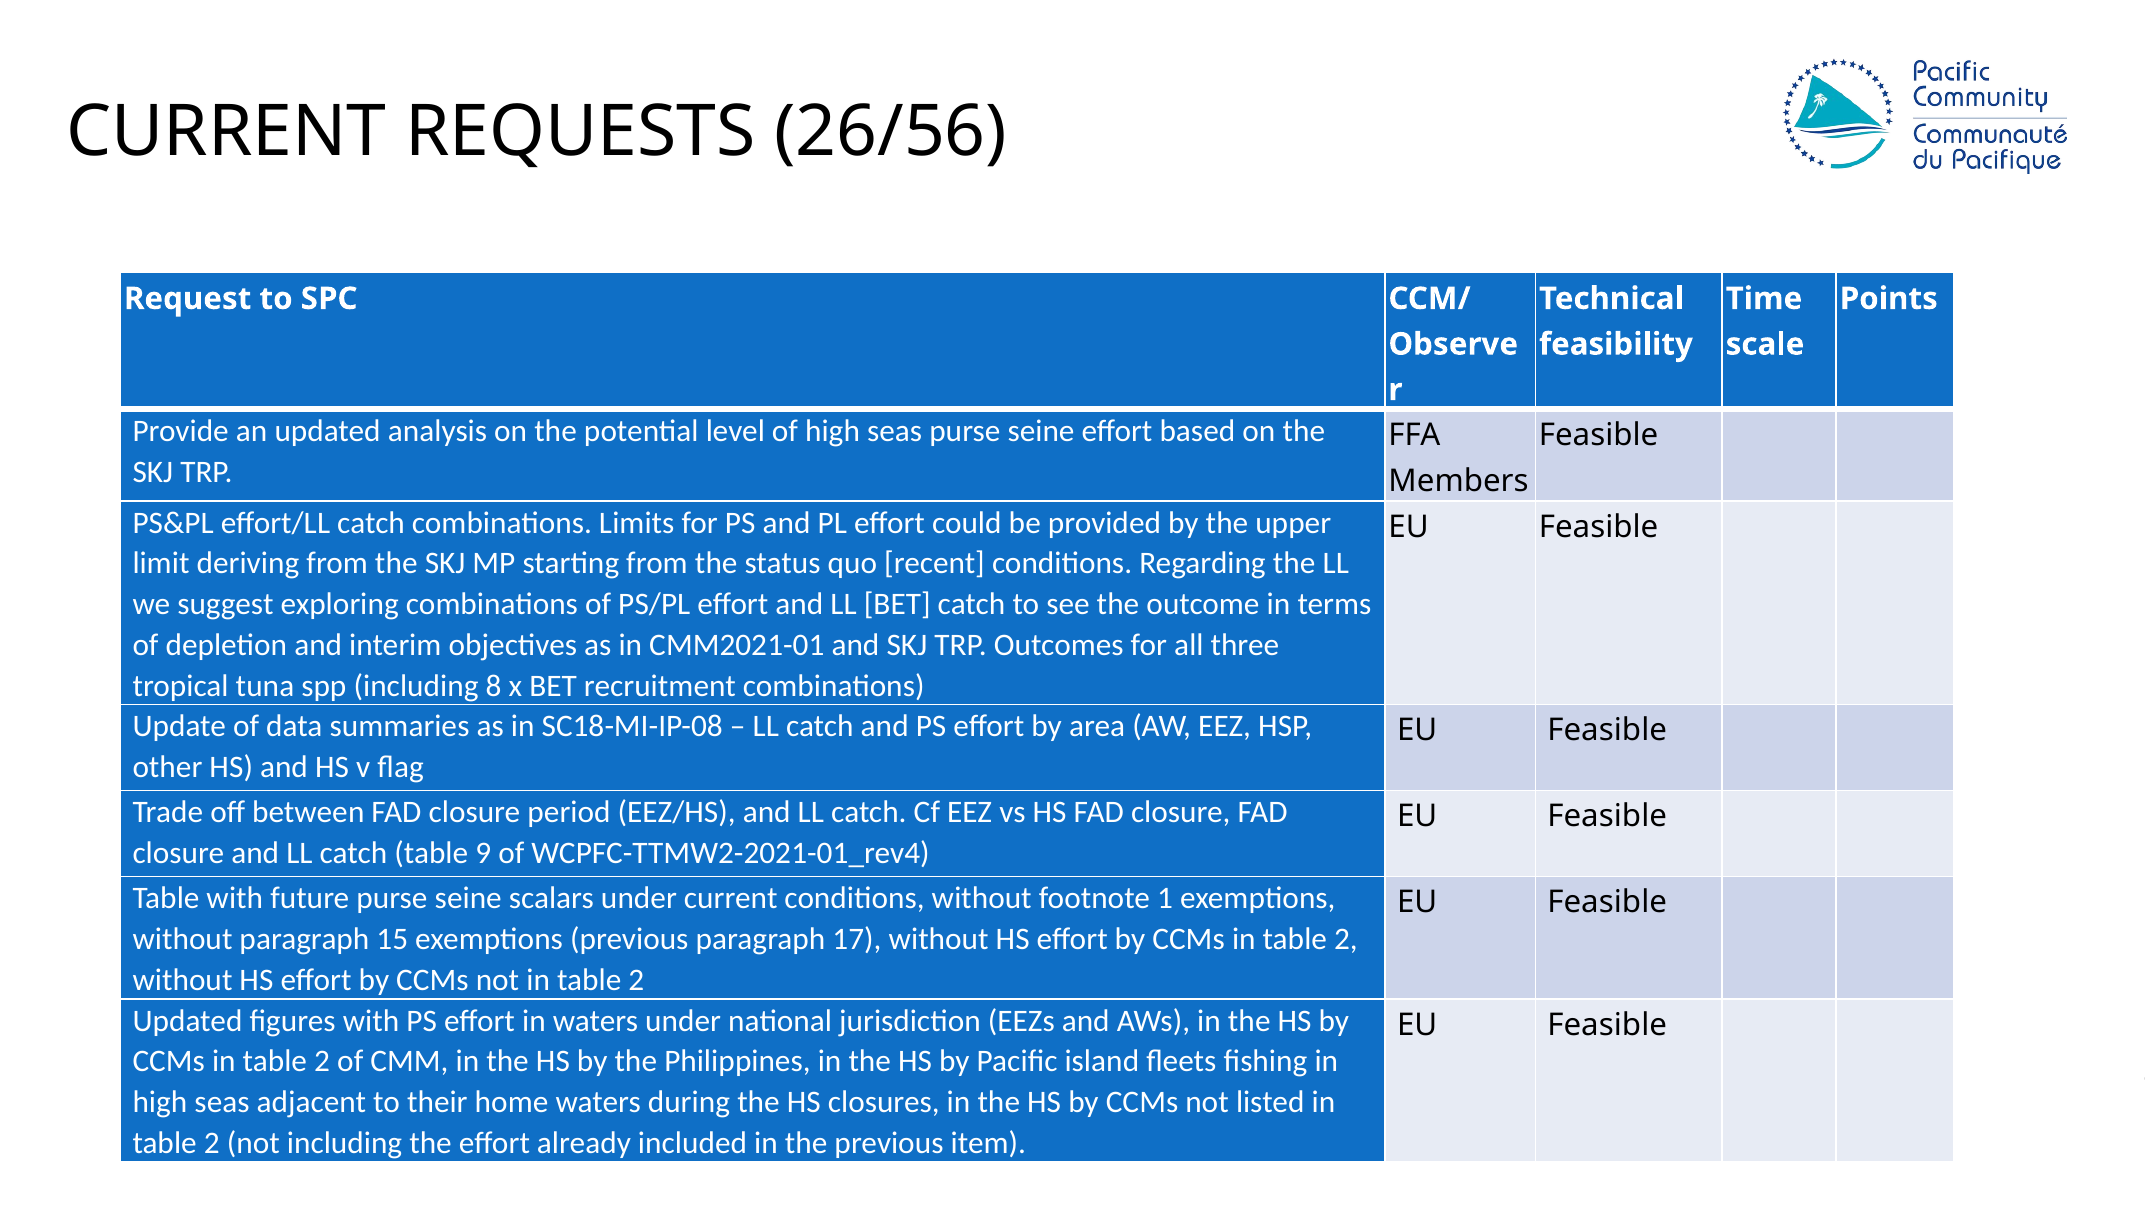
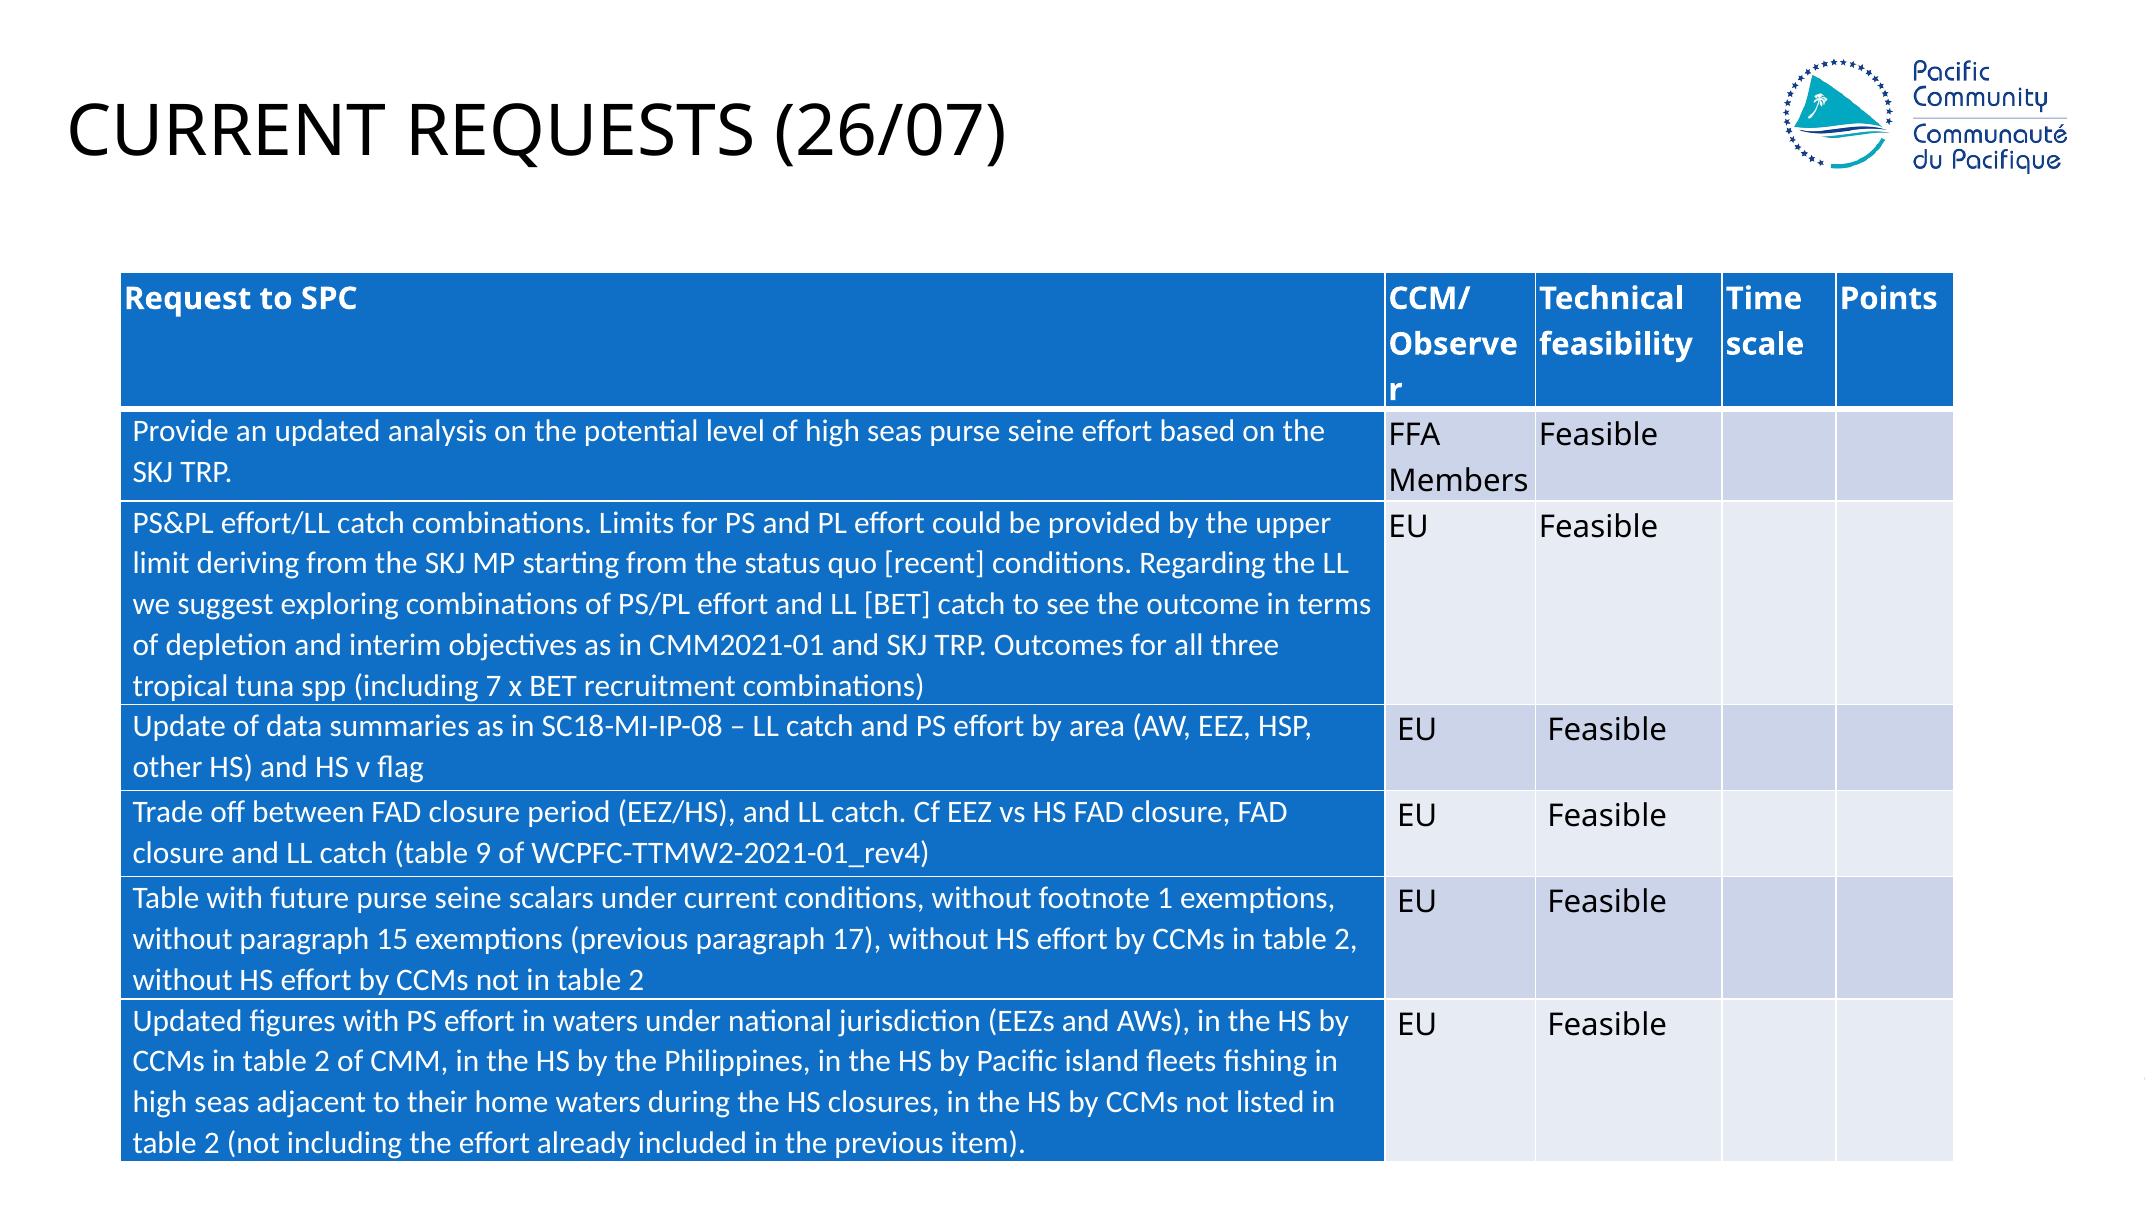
26/56: 26/56 -> 26/07 (891, 132)
8: 8 -> 7 (494, 686)
